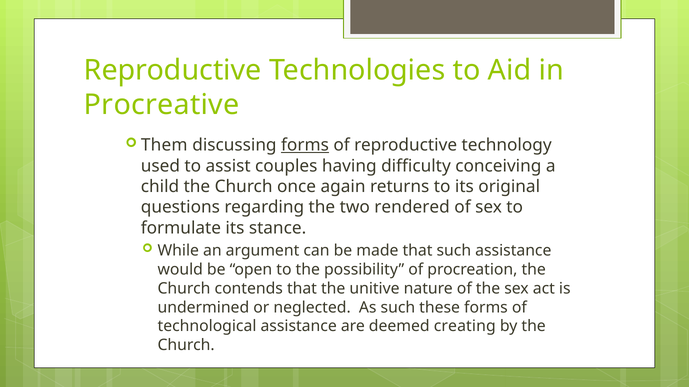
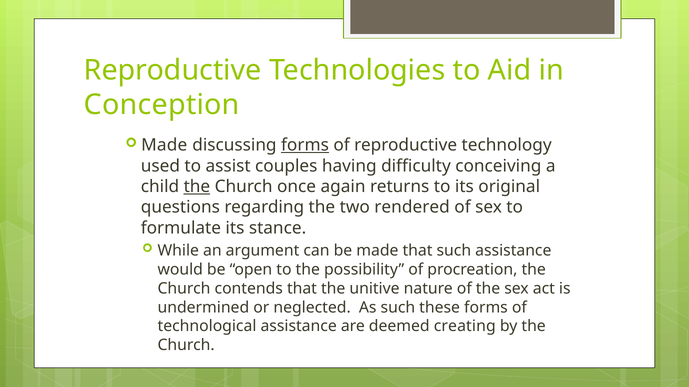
Procreative: Procreative -> Conception (162, 105)
Them: Them -> Made (164, 145)
the underline: none -> present (197, 187)
